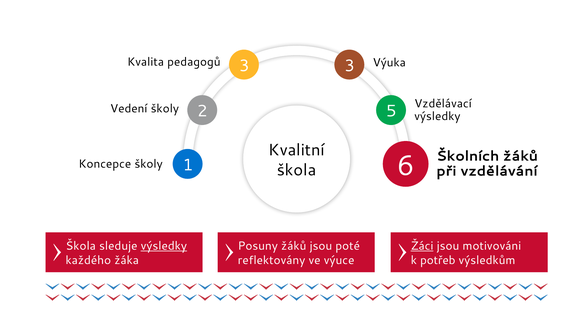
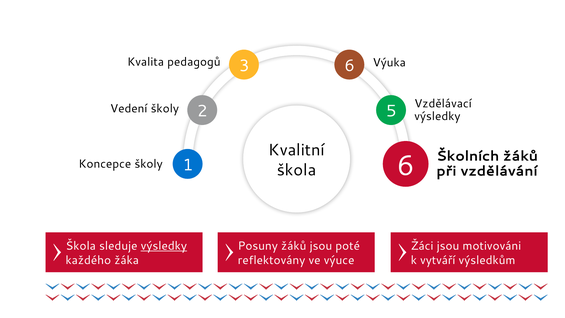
pedagogů 3: 3 -> 6 (350, 66)
Žáci underline: present -> none (422, 246)
potřeb: potřeb -> vytváří (438, 260)
